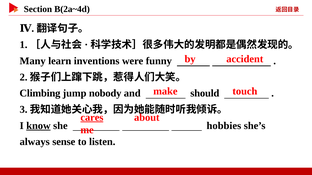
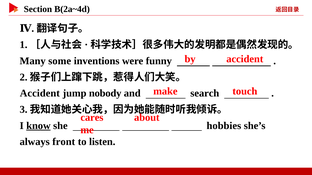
learn: learn -> some (60, 61)
Climbing: Climbing -> Accident (40, 94)
should: should -> search (205, 94)
cares underline: present -> none (92, 118)
sense: sense -> front (64, 142)
